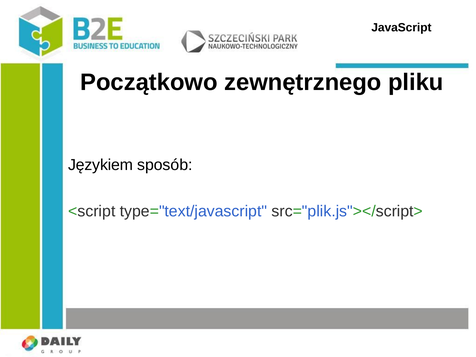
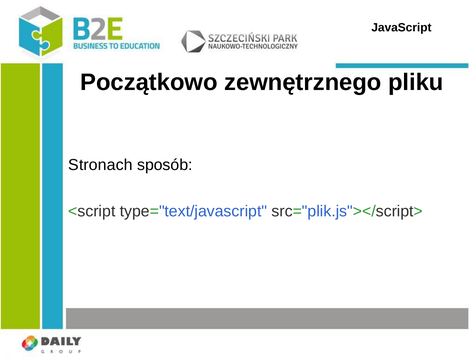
Językiem: Językiem -> Stronach (100, 165)
